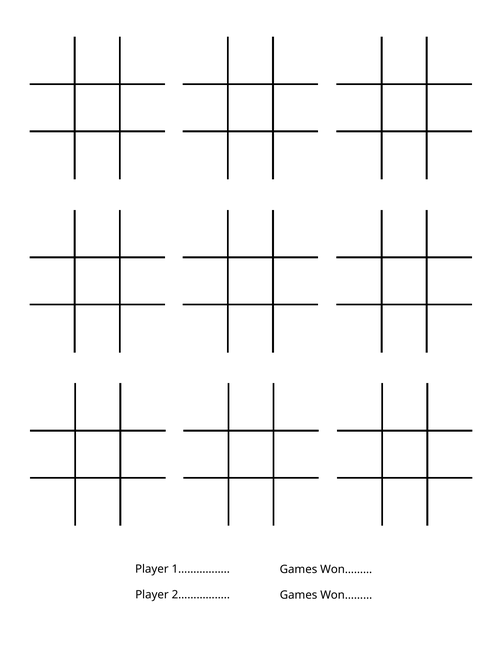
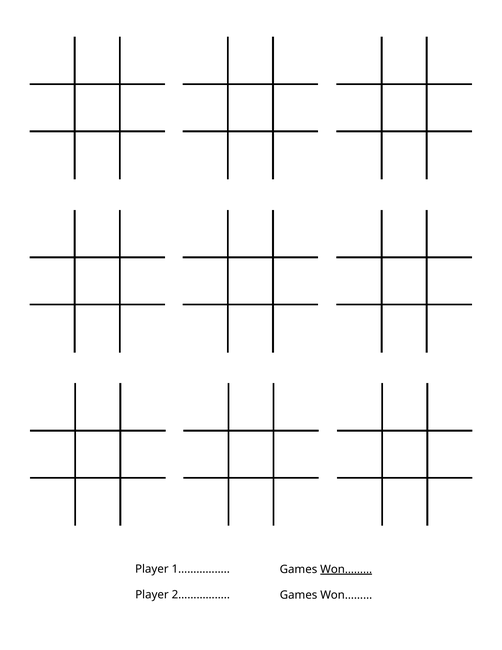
Won……… underline: none -> present (346, 569)
